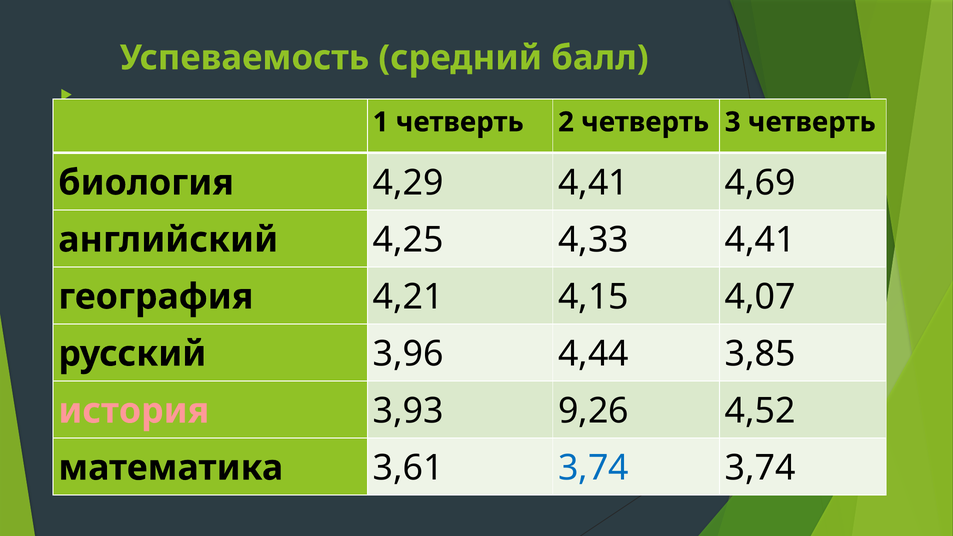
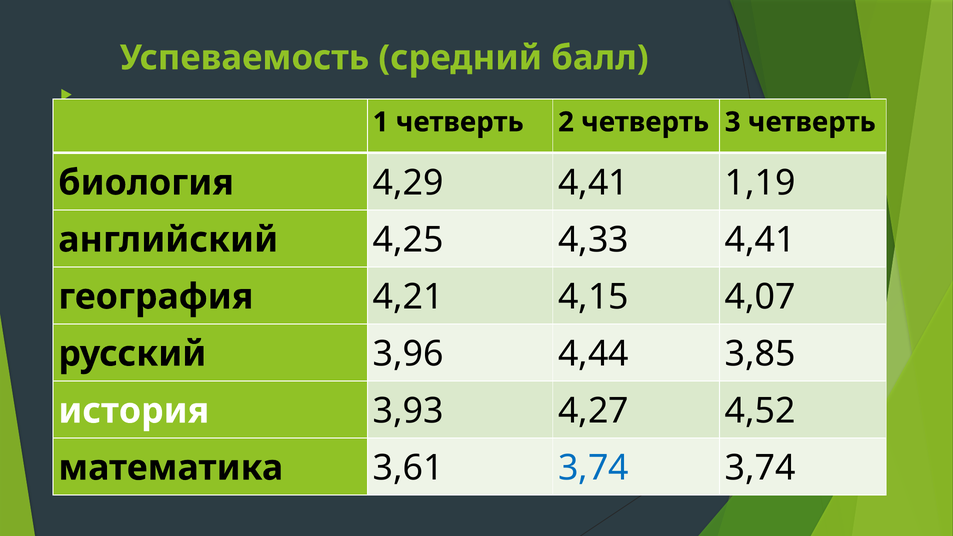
4,69: 4,69 -> 1,19 (760, 183)
история colour: pink -> white (134, 411)
9,26: 9,26 -> 4,27 (593, 411)
